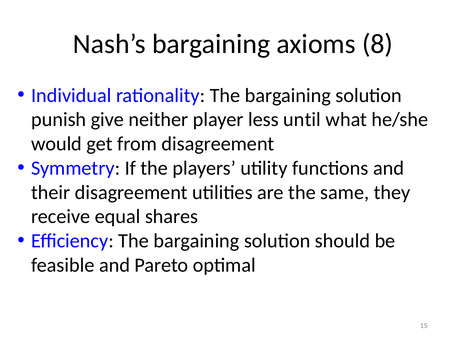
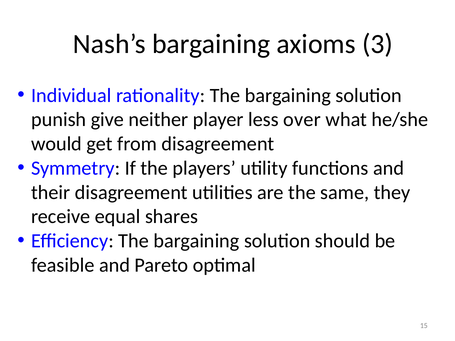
8: 8 -> 3 (377, 44)
until: until -> over (302, 120)
